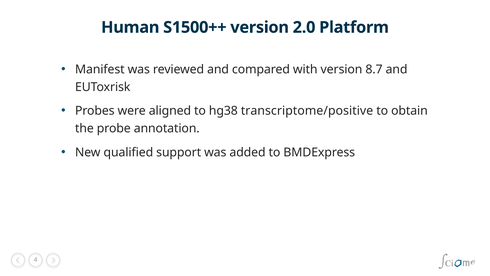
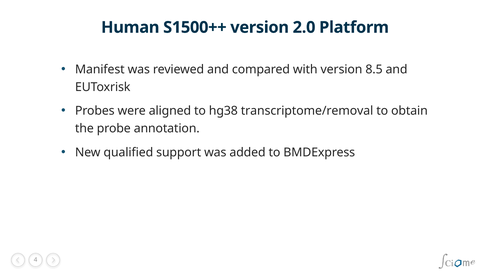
8.7: 8.7 -> 8.5 (374, 69)
transcriptome/positive: transcriptome/positive -> transcriptome/removal (307, 111)
